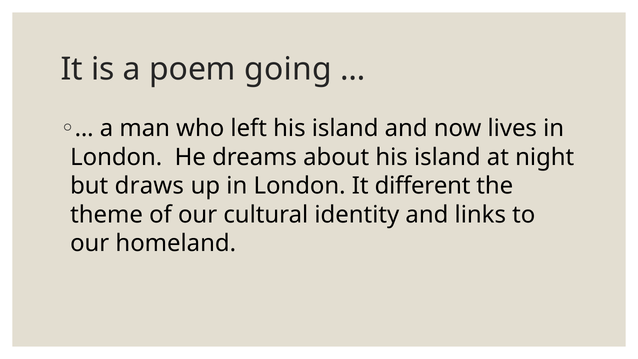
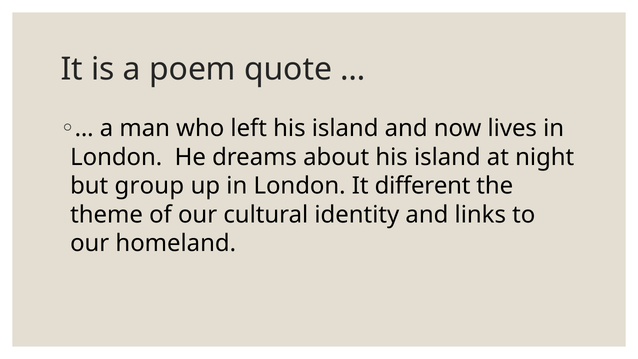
going: going -> quote (288, 69)
draws: draws -> group (149, 186)
